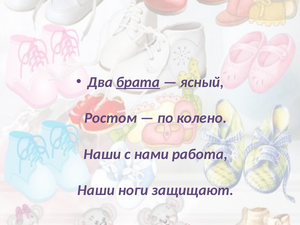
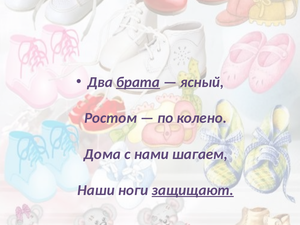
Наши: Наши -> Дома (102, 154)
работа: работа -> шагаем (200, 154)
защищают underline: none -> present (193, 190)
